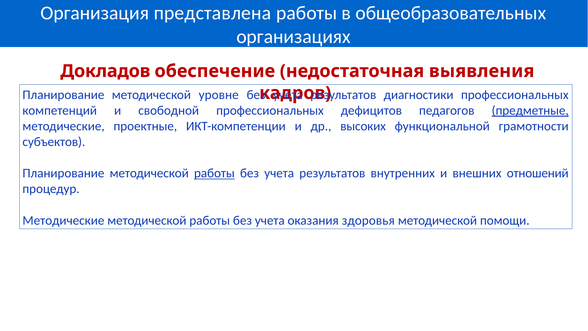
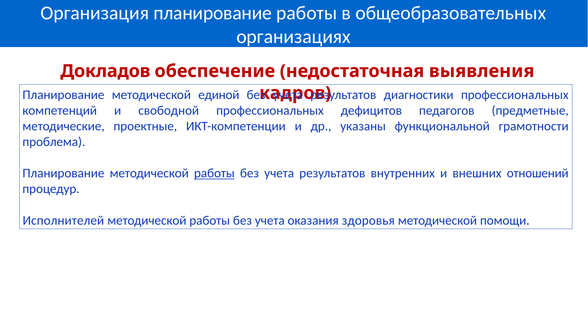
Организация представлена: представлена -> планирование (213, 13)
уровне: уровне -> единой (219, 95)
предметные underline: present -> none (530, 110)
высоких: высоких -> указаны (363, 126)
субъектов: субъектов -> проблема (54, 142)
Методические: Методические -> Исполнителей (63, 220)
